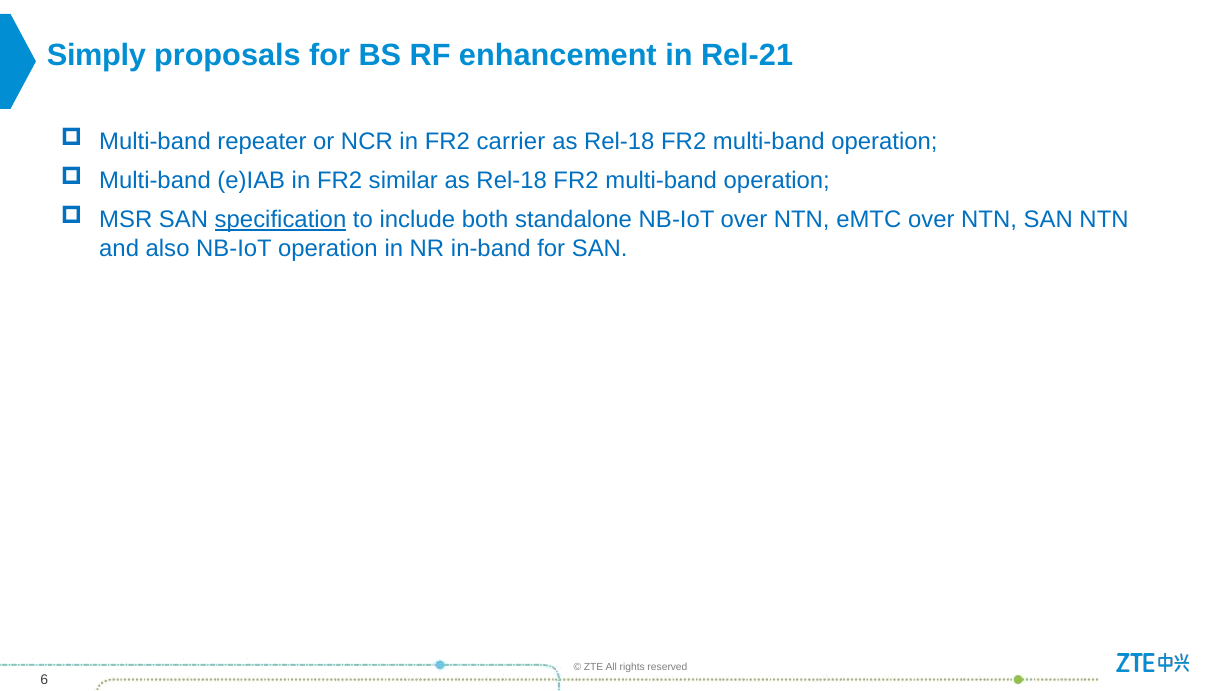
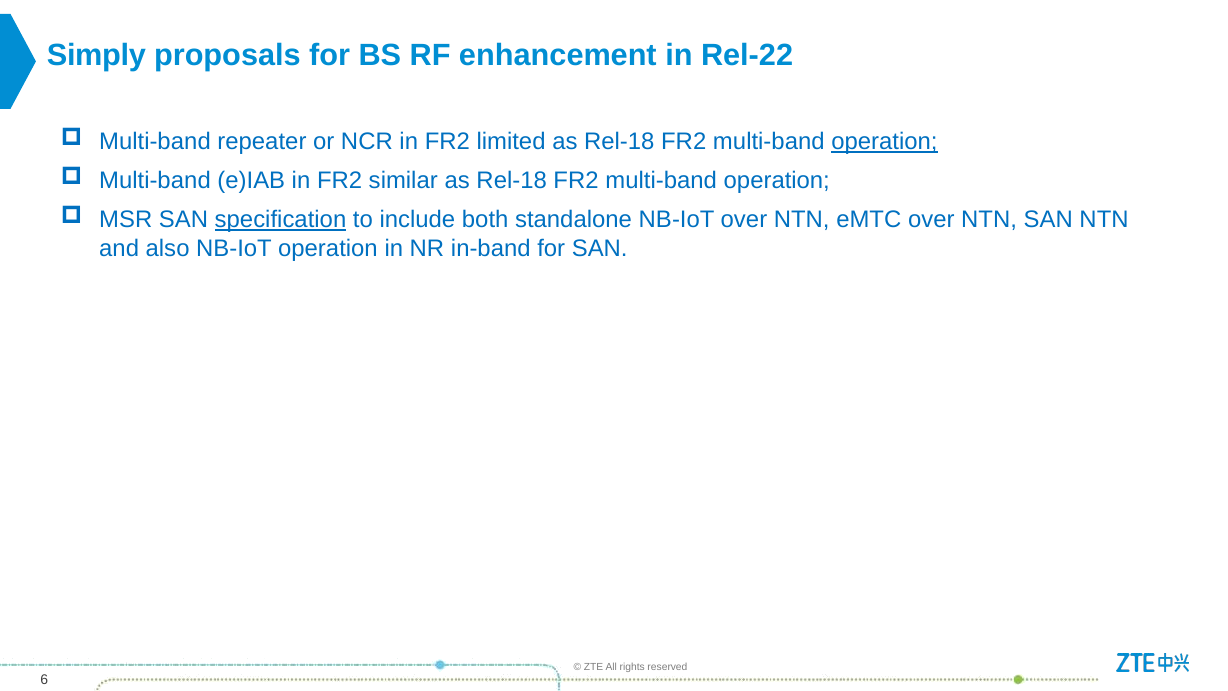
Rel-21: Rel-21 -> Rel-22 (747, 55)
carrier: carrier -> limited (511, 142)
operation underline: none -> present (884, 142)
